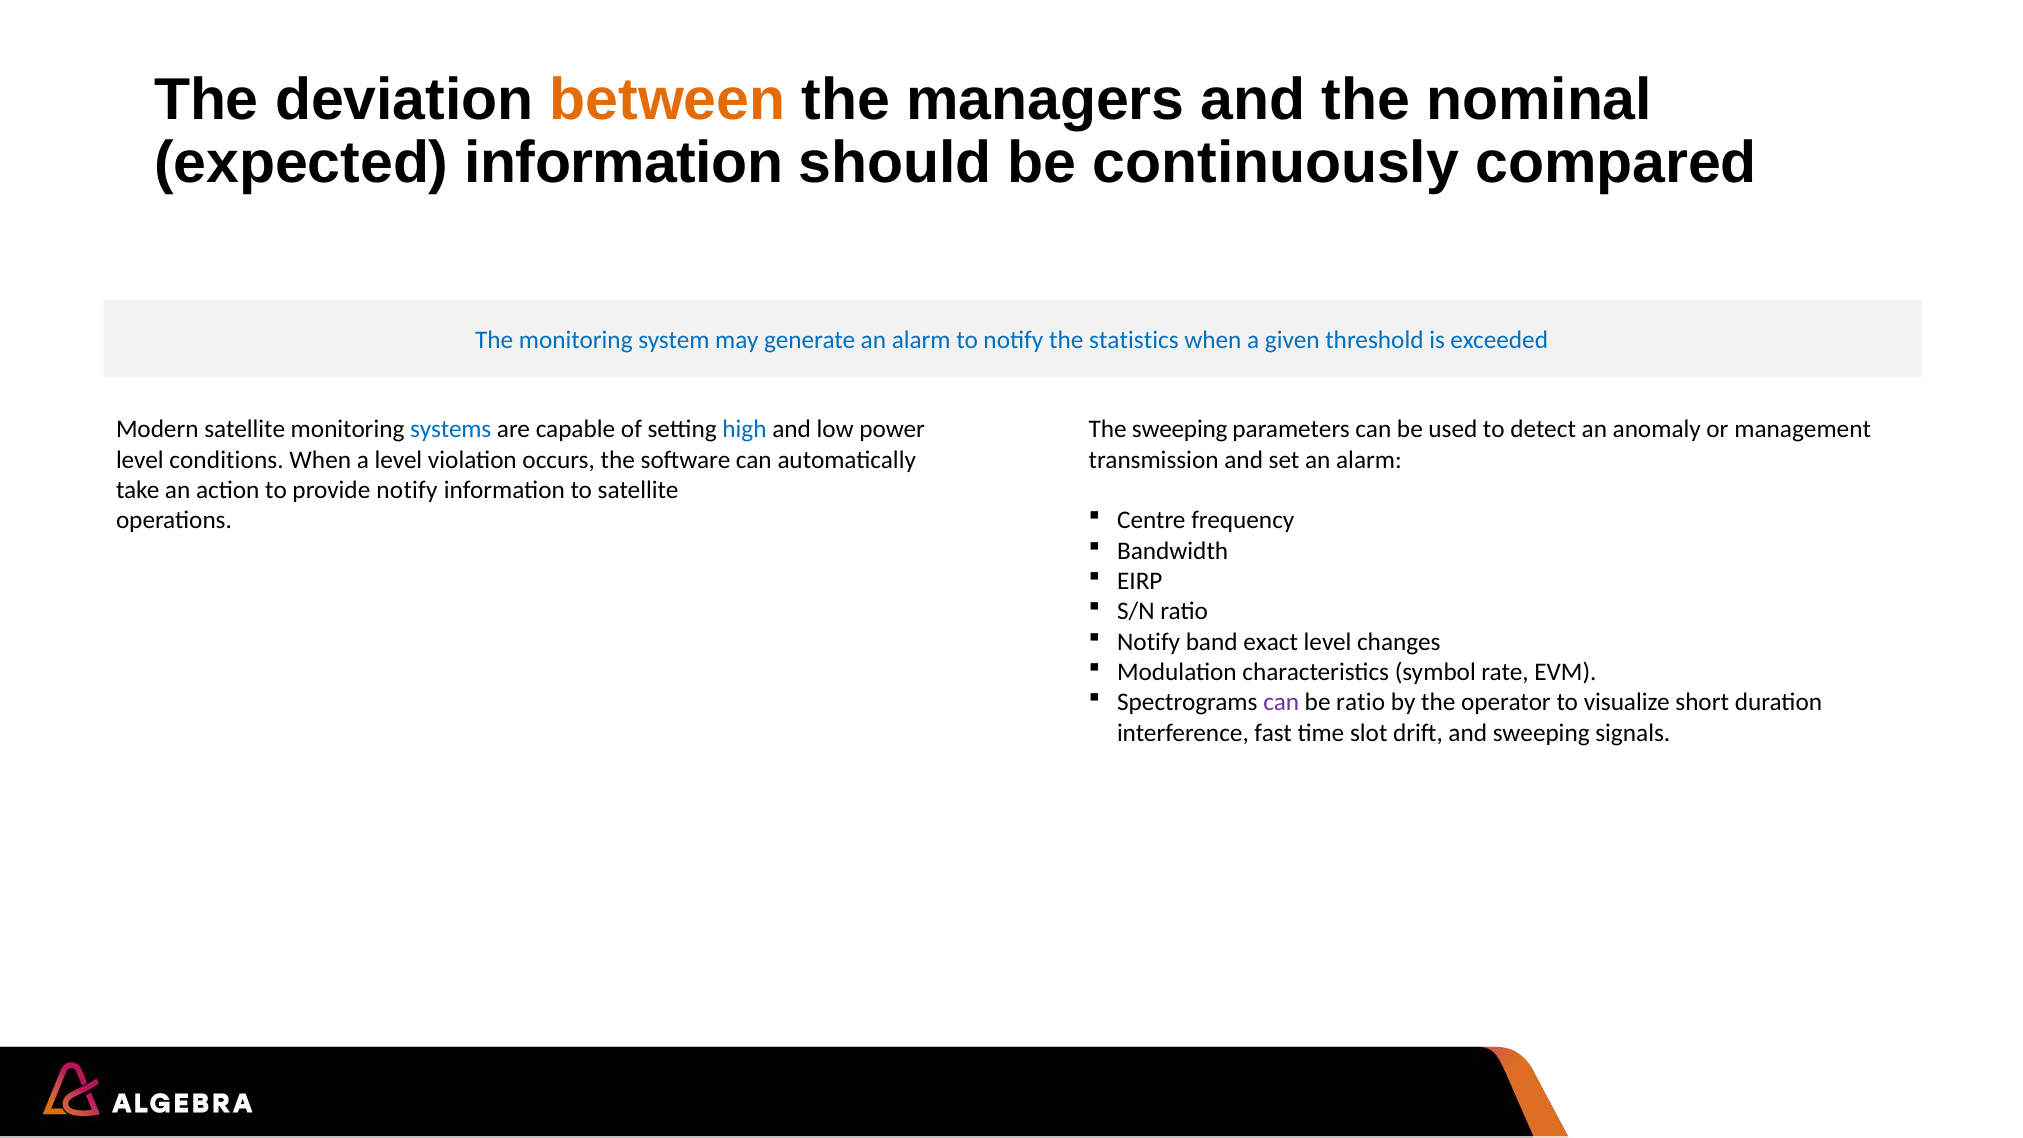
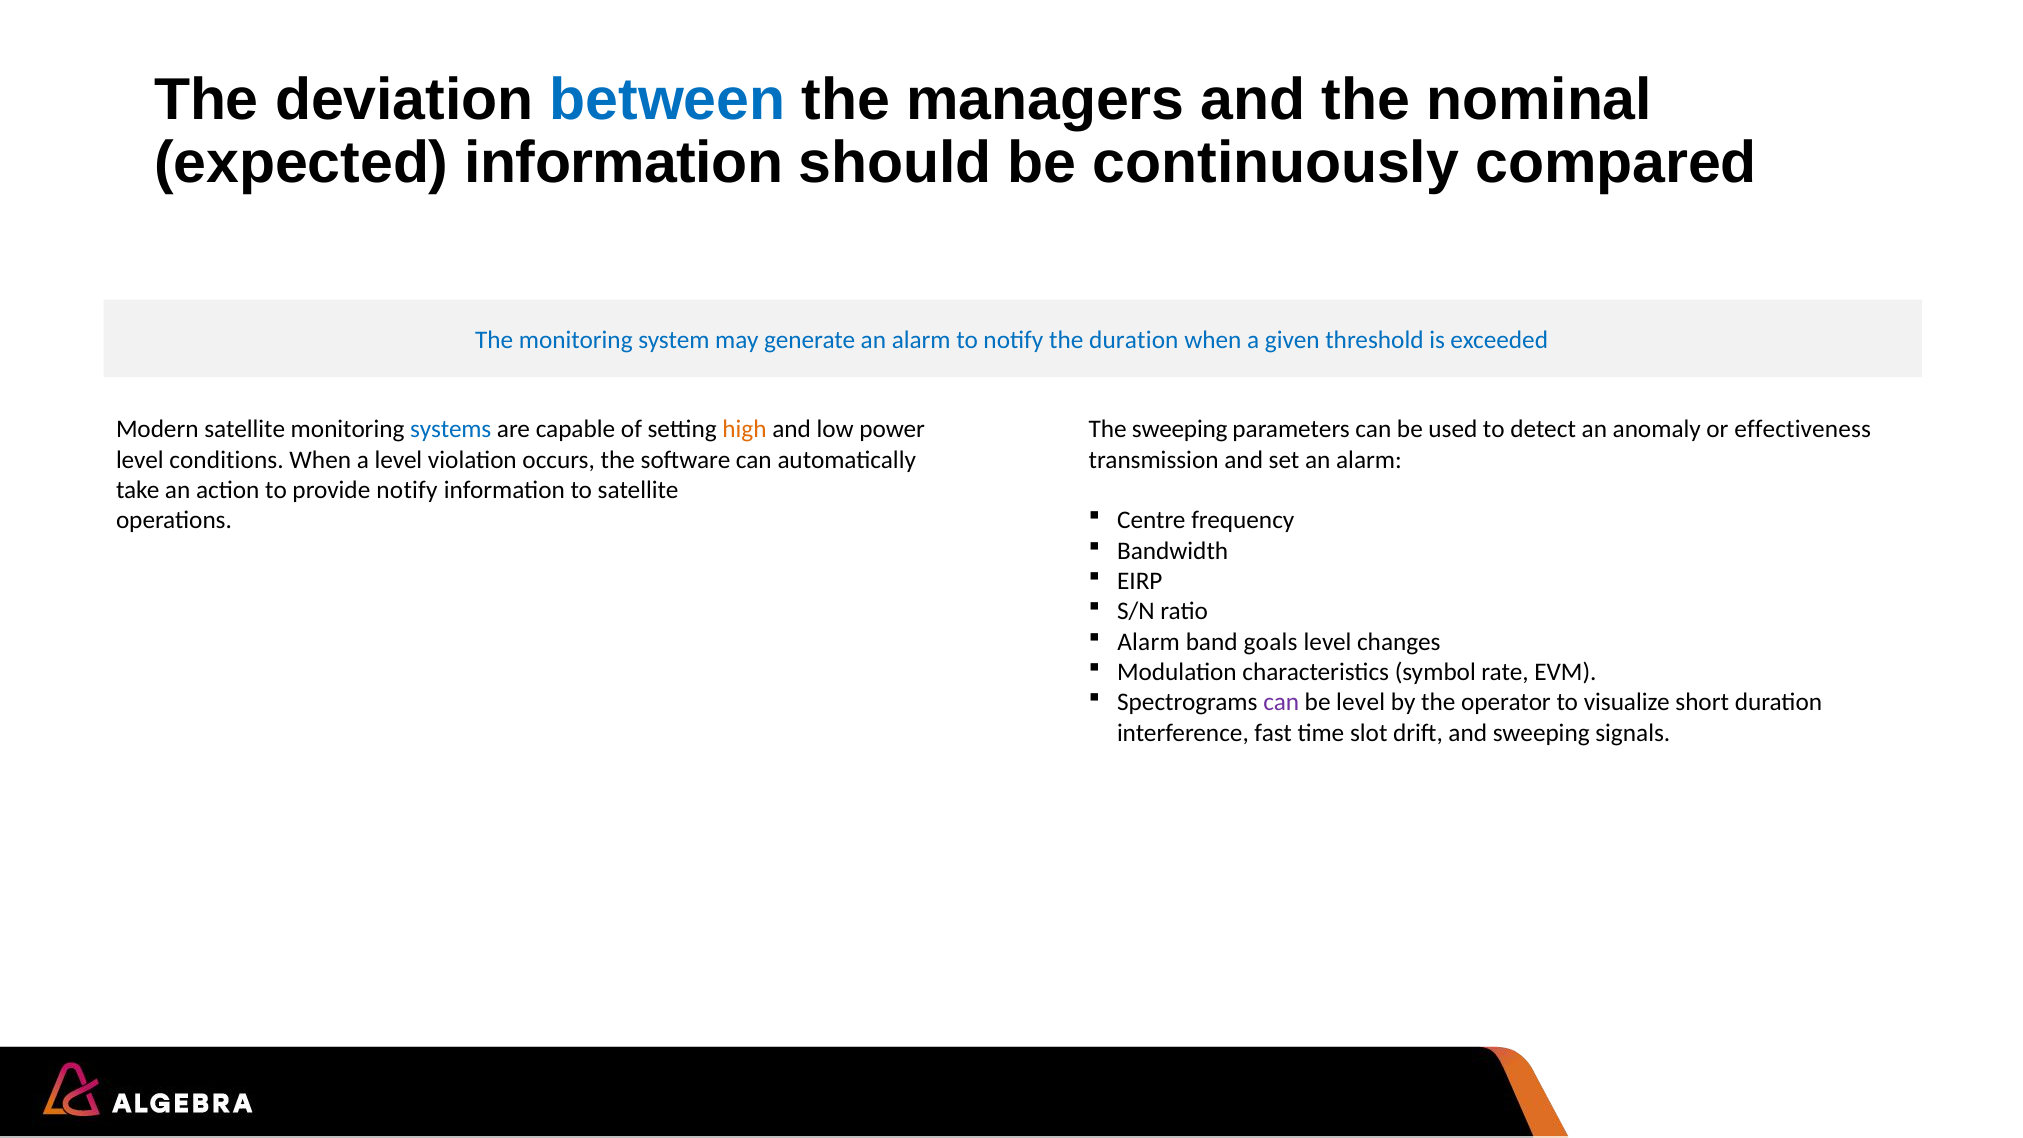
between colour: orange -> blue (668, 100)
the statistics: statistics -> duration (1134, 340)
high colour: blue -> orange (744, 429)
management: management -> effectiveness (1803, 429)
Notify: Notify -> Alarm (1149, 642)
exact: exact -> goals (1271, 642)
be ratio: ratio -> level (1361, 702)
